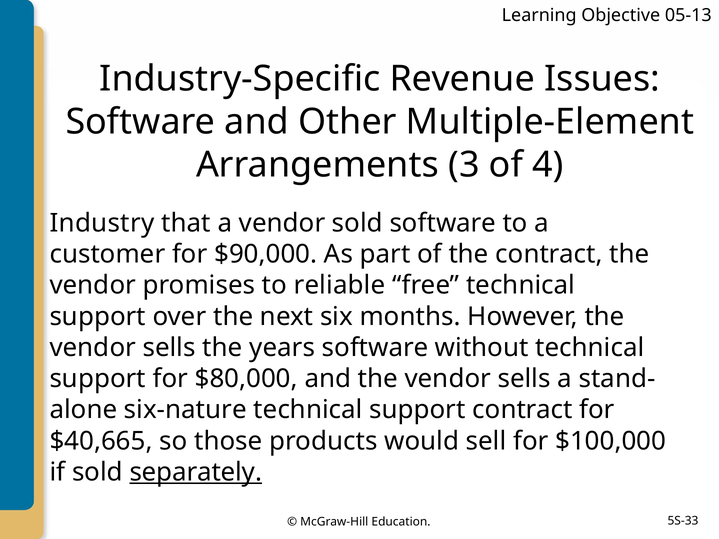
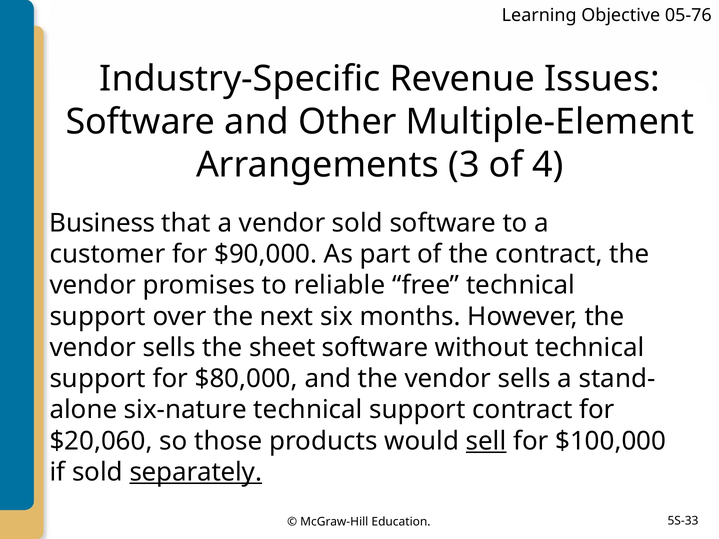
05-13: 05-13 -> 05-76 (688, 15)
Industry: Industry -> Business (102, 223)
years: years -> sheet (282, 348)
$40,665: $40,665 -> $20,060 (101, 441)
sell underline: none -> present (486, 441)
